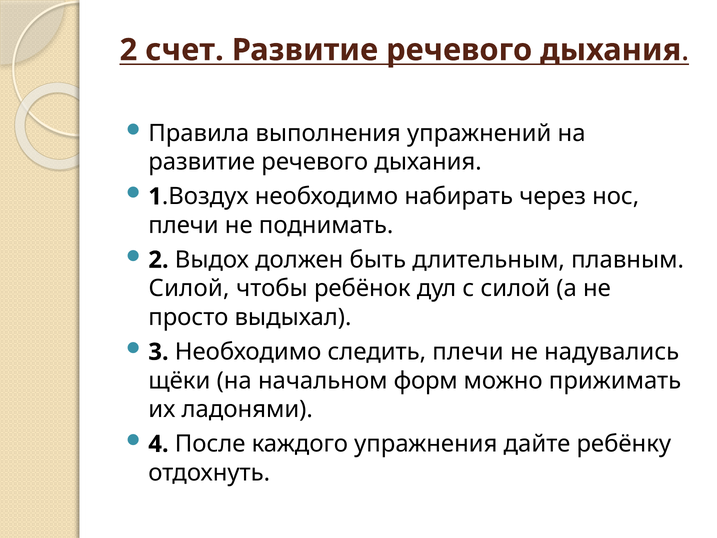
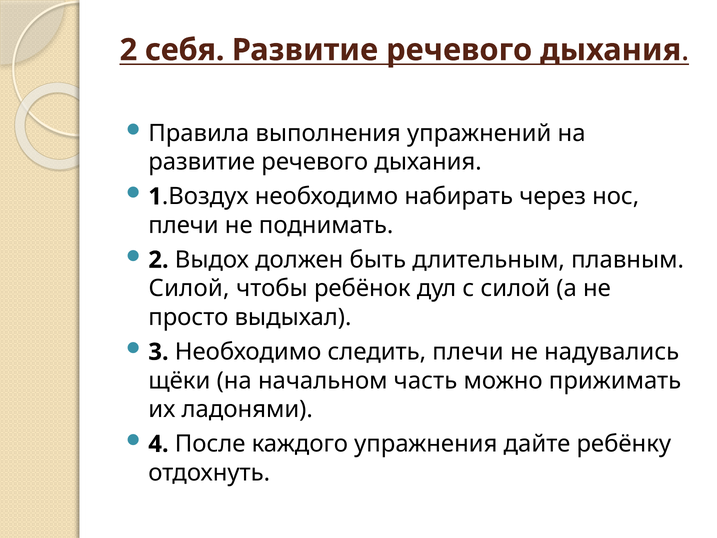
счет: счет -> себя (185, 50)
форм: форм -> часть (426, 380)
